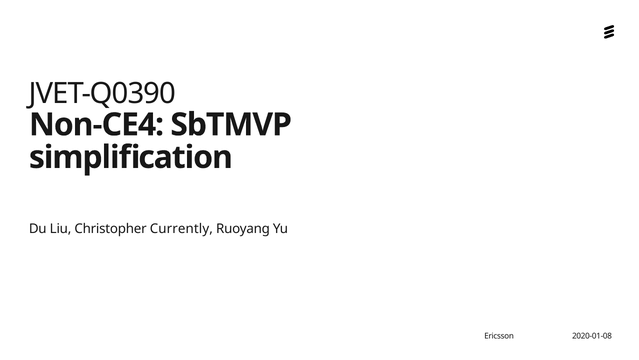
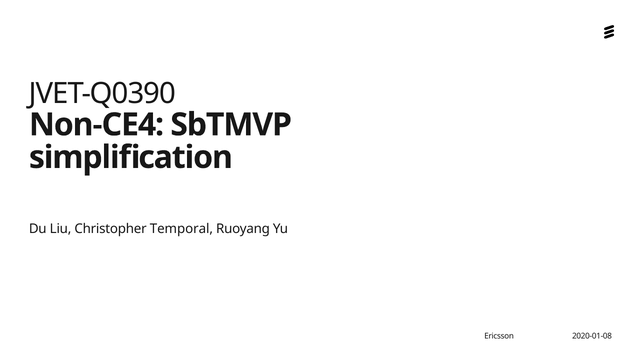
Currently: Currently -> Temporal (181, 228)
